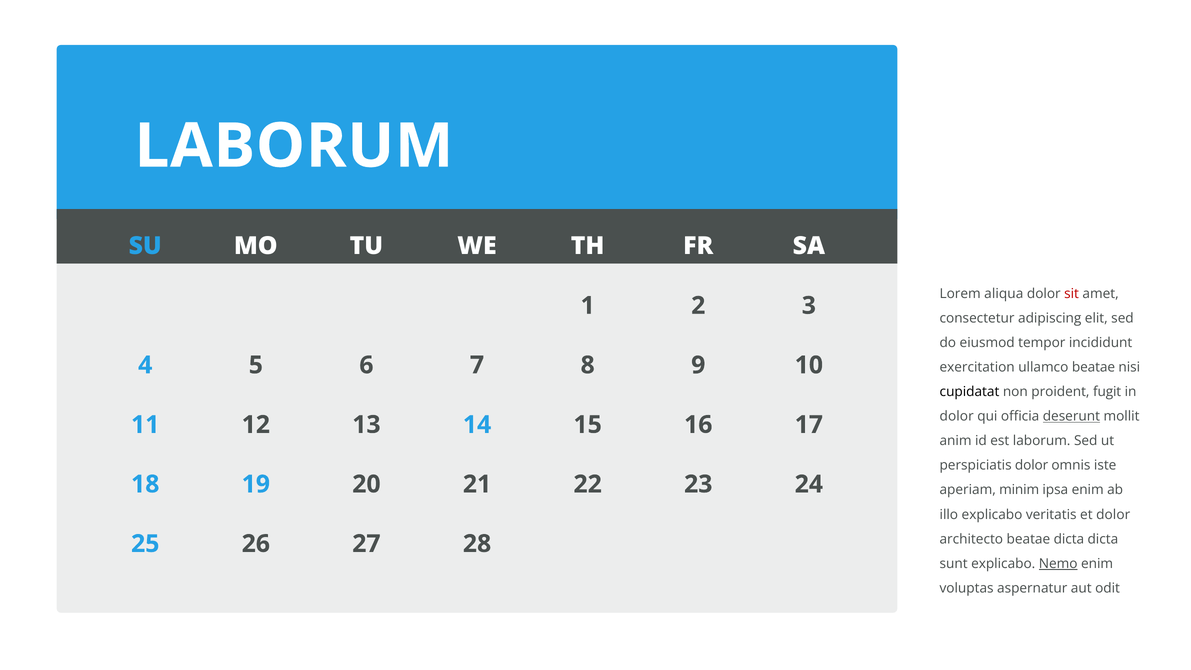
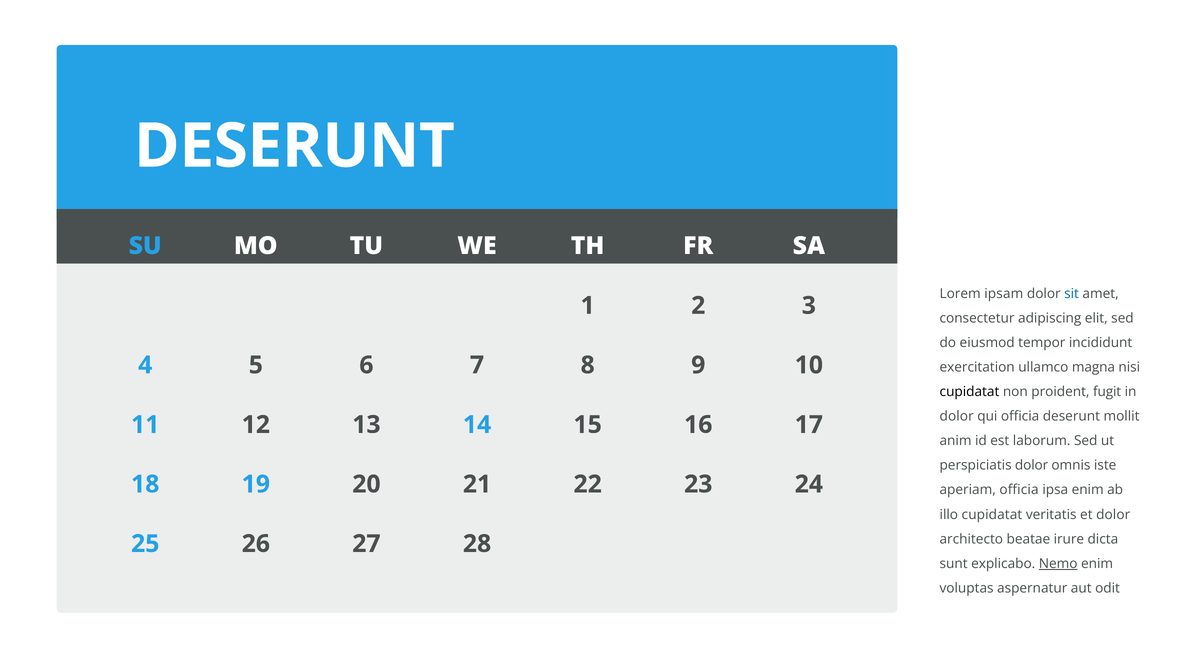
LABORUM: LABORUM -> DESERUNT (294, 146)
aliqua: aliqua -> ipsam (1004, 294)
sit colour: red -> blue (1072, 294)
ullamco beatae: beatae -> magna (1093, 367)
deserunt underline: present -> none (1071, 416)
aperiam minim: minim -> officia (1019, 490)
illo explicabo: explicabo -> cupidatat (992, 514)
beatae dicta: dicta -> irure (1069, 539)
